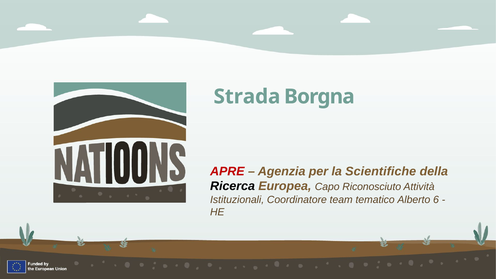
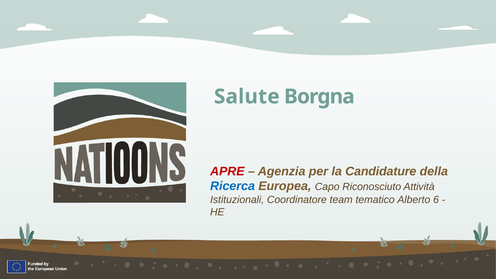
Strada: Strada -> Salute (247, 97)
Scientifiche: Scientifiche -> Candidature (381, 171)
Ricerca colour: black -> blue (233, 186)
